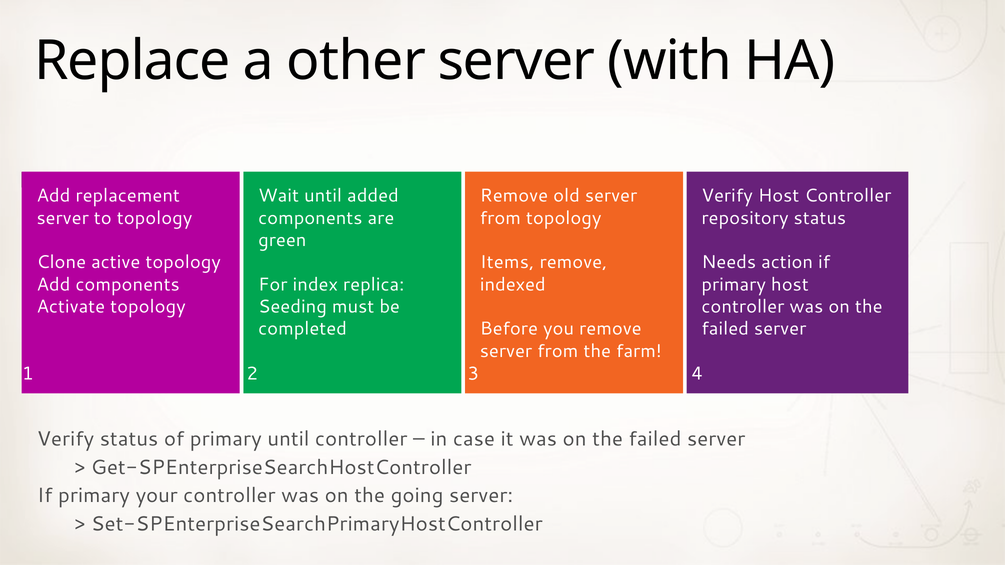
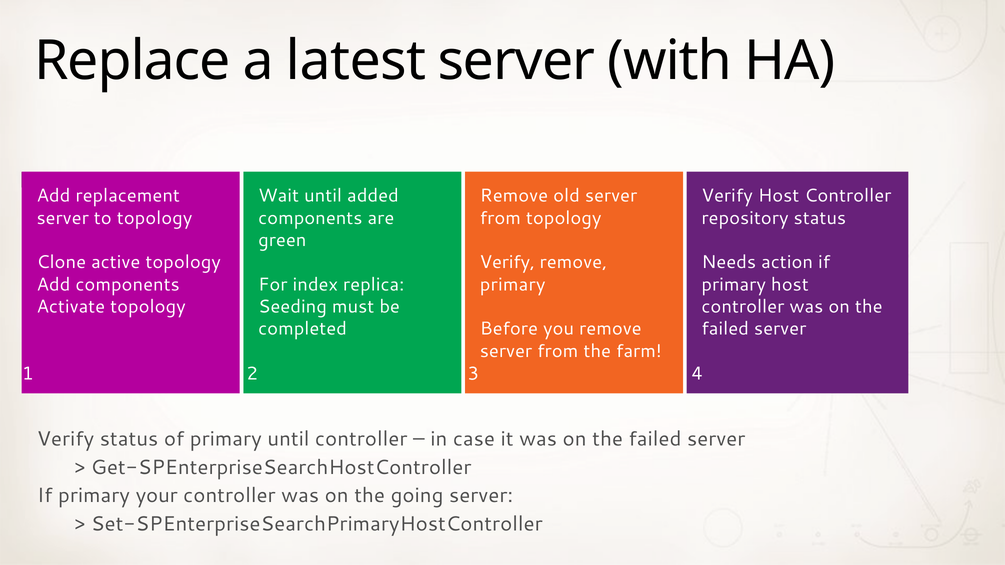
other: other -> latest (356, 61)
Items: Items -> Verify (507, 262)
indexed: indexed -> primary (513, 285)
